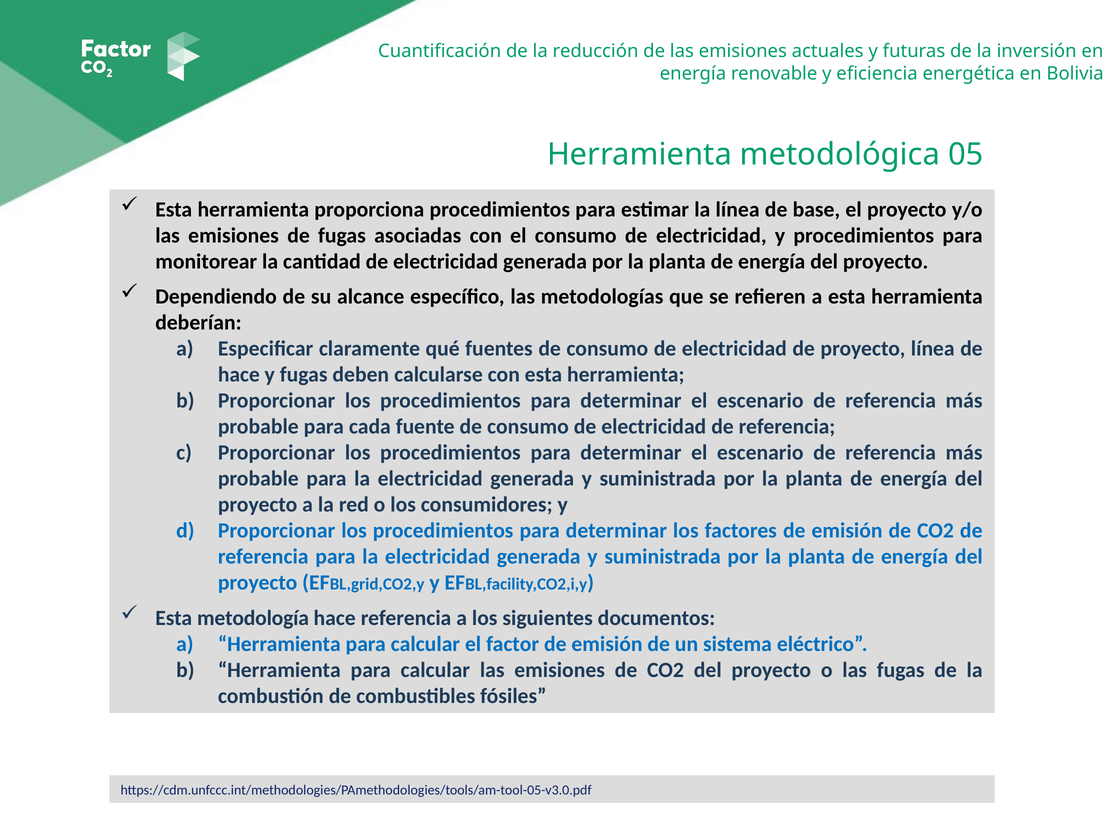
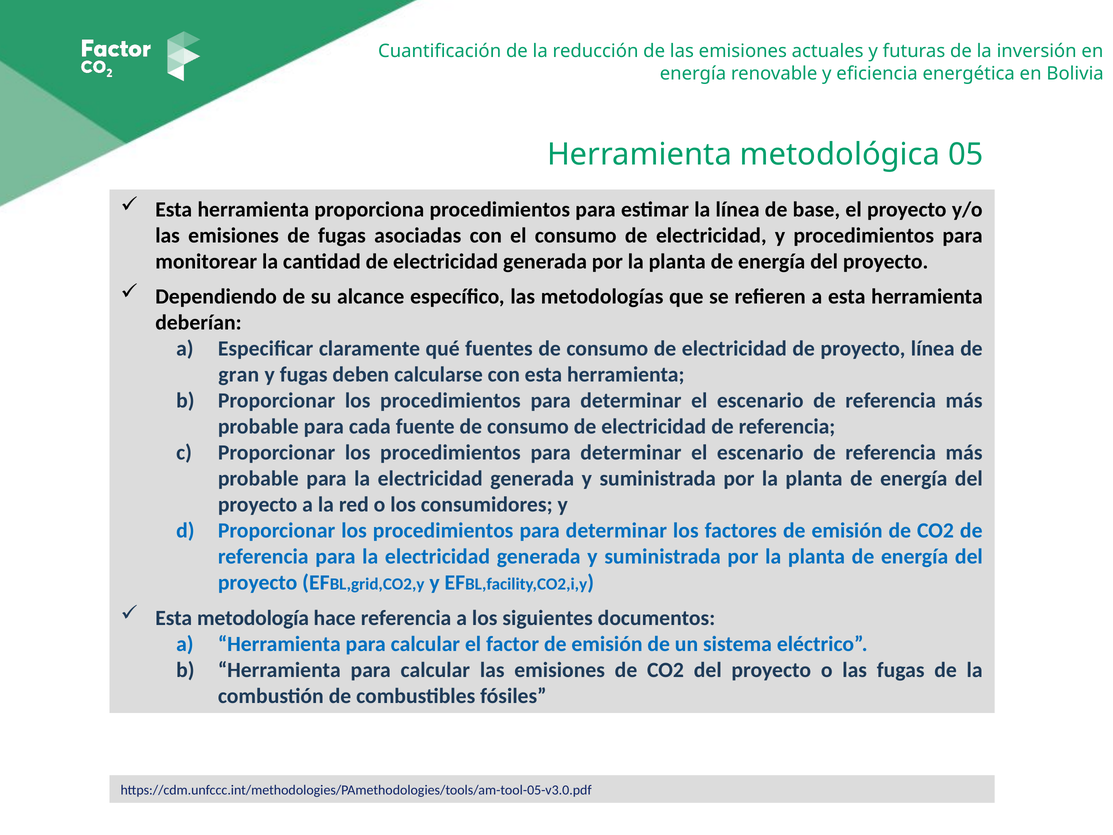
hace: hace -> gran (239, 375)
